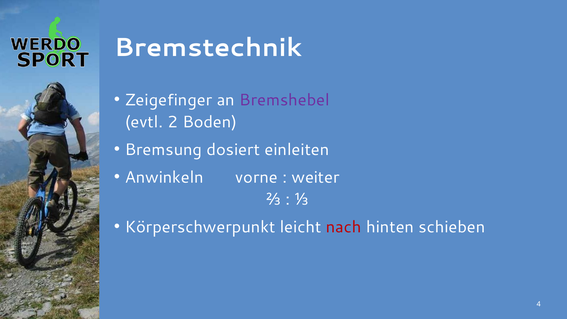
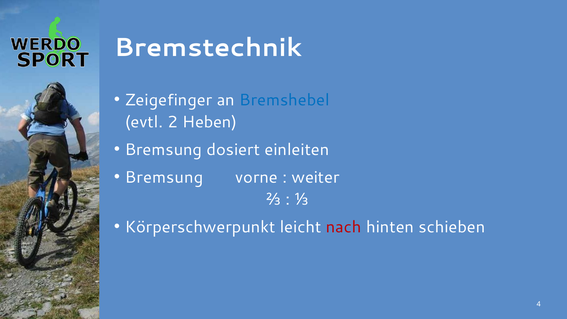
Bremshebel colour: purple -> blue (285, 100)
Boden: Boden -> Heben (210, 122)
Anwinkeln: Anwinkeln -> Bremsung (164, 177)
